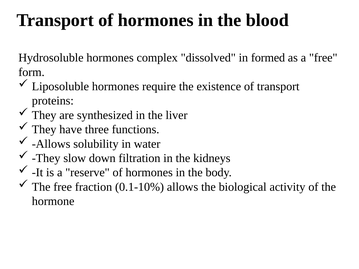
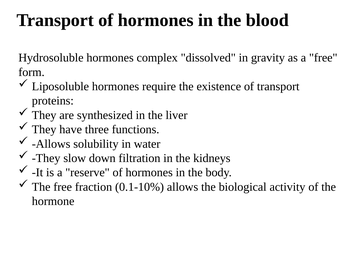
formed: formed -> gravity (268, 58)
